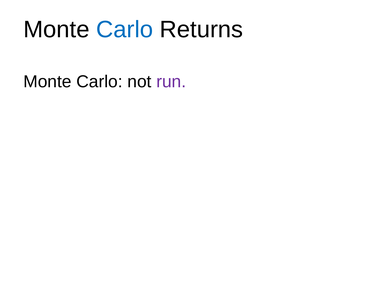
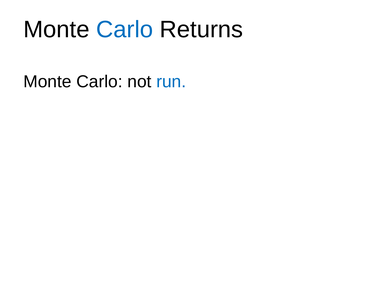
run colour: purple -> blue (171, 82)
